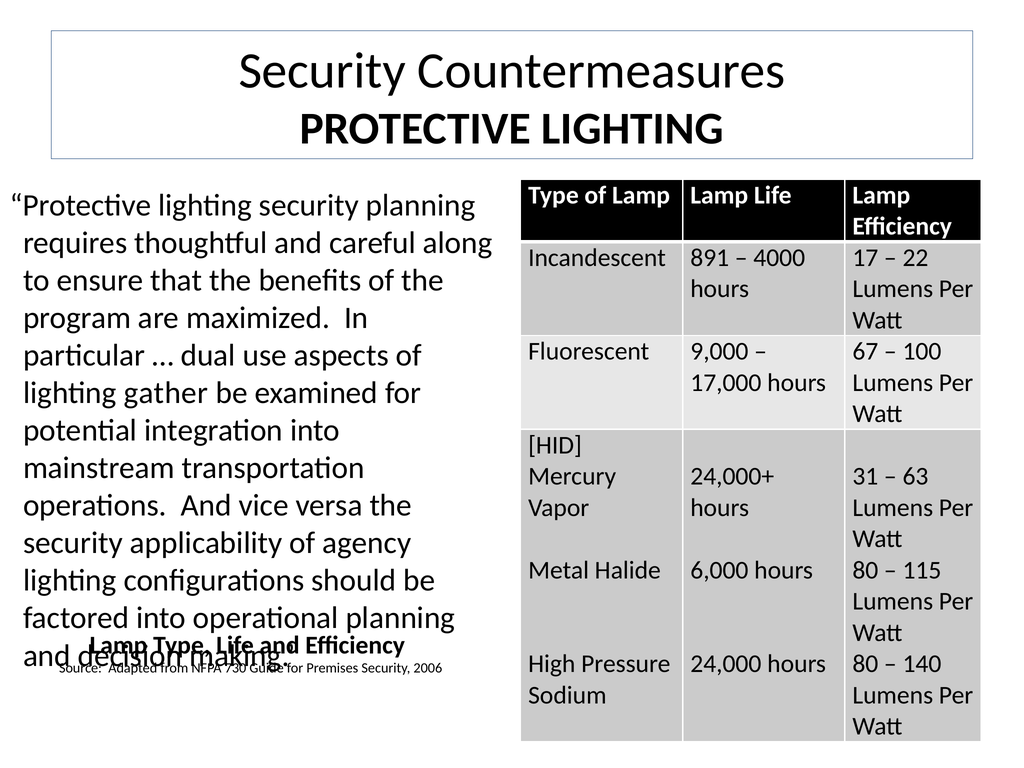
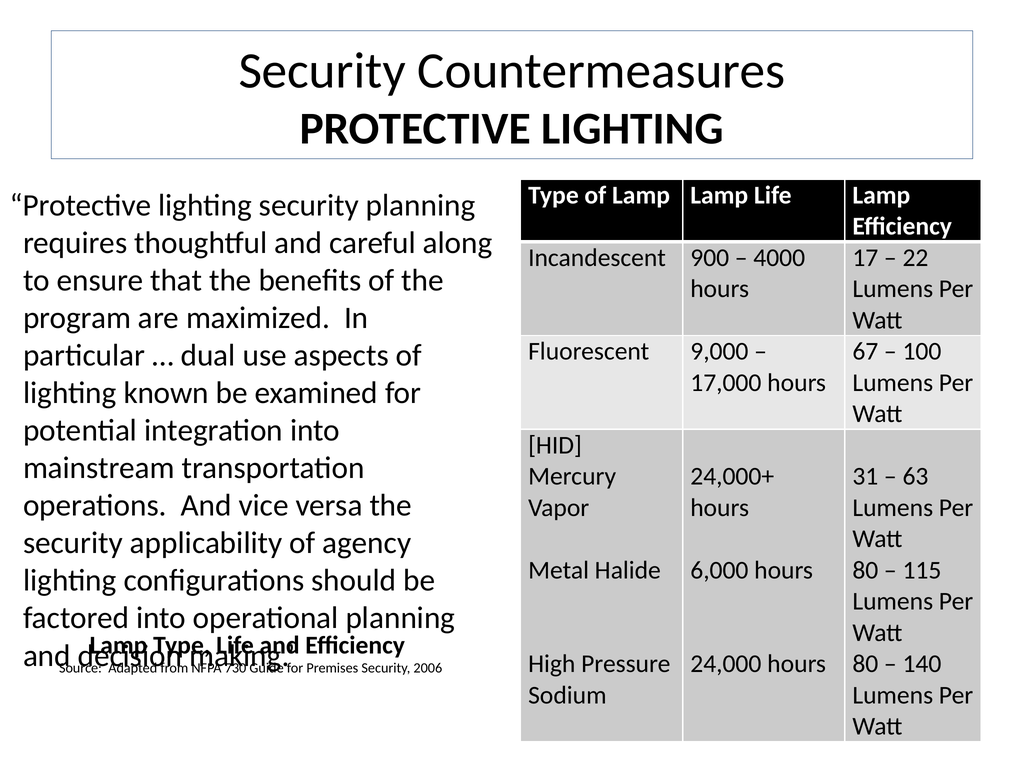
891: 891 -> 900 (710, 258)
gather: gather -> known (166, 393)
